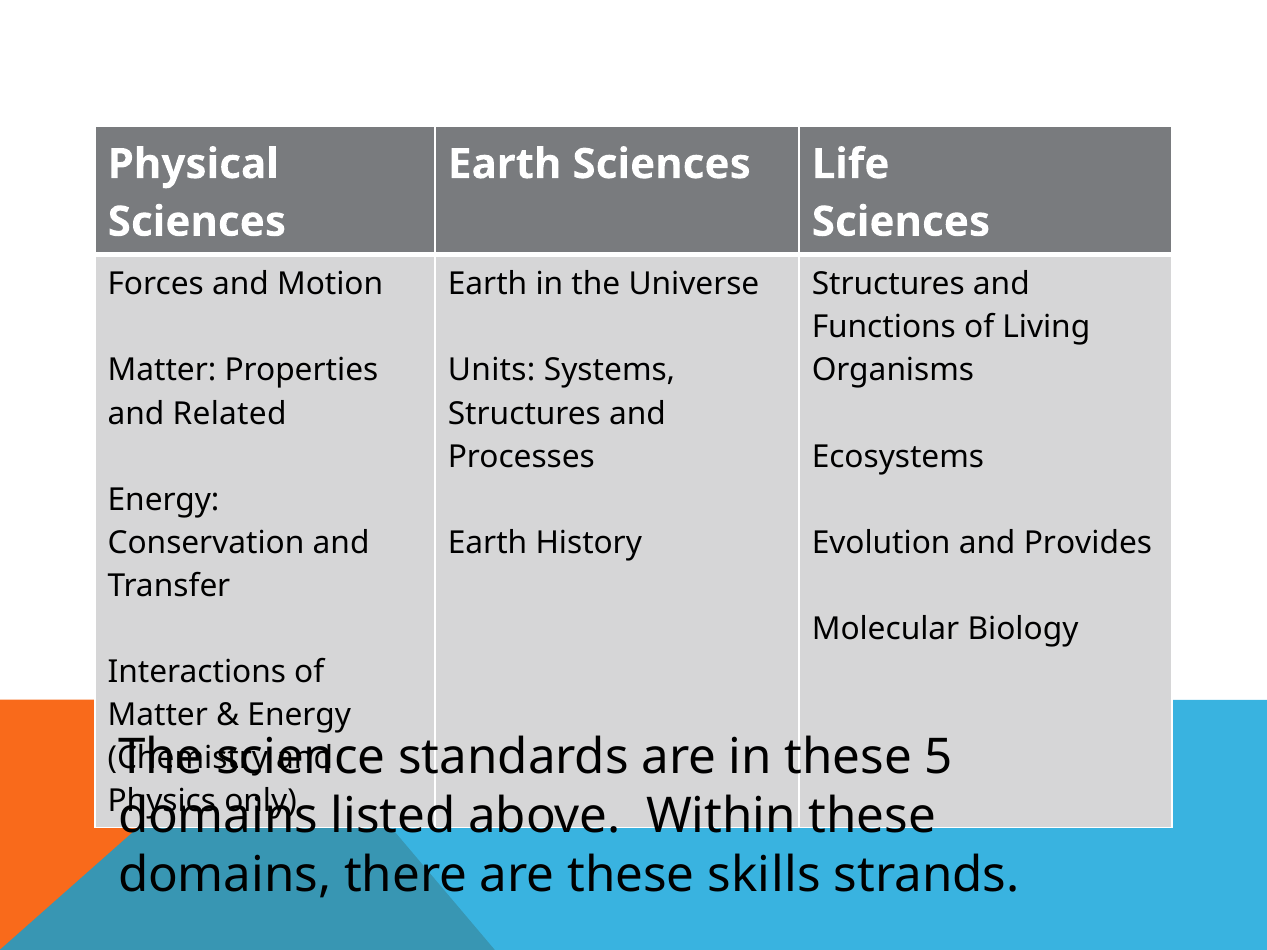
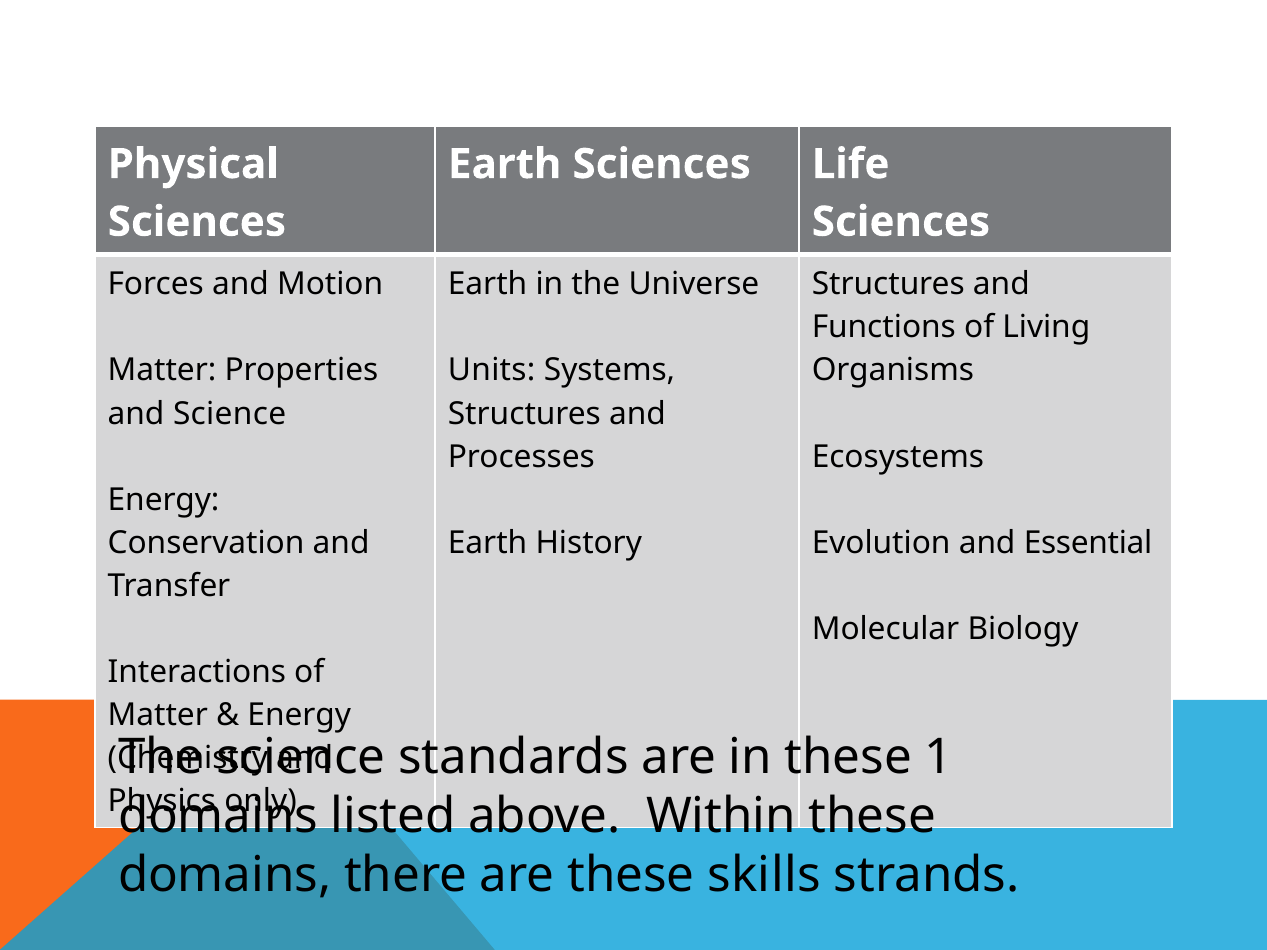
and Related: Related -> Science (230, 414)
Provides: Provides -> Essential (1088, 543)
5: 5 -> 1 (939, 757)
